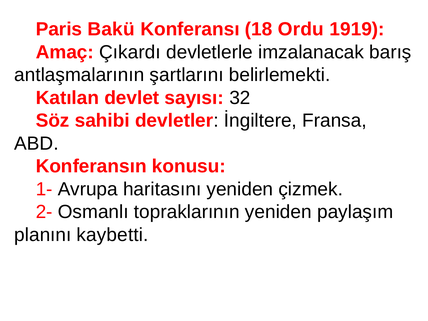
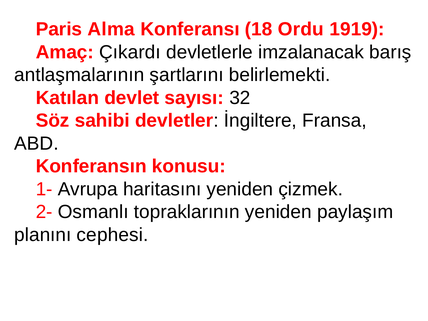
Bakü: Bakü -> Alma (111, 29)
kaybetti: kaybetti -> cephesi (113, 235)
